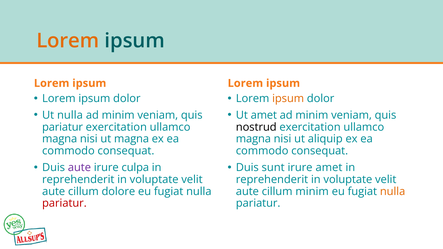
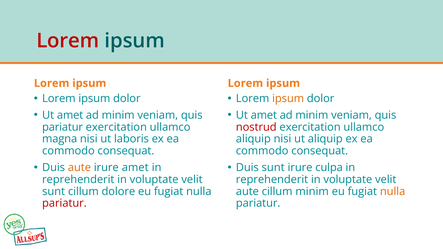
Lorem colour: orange -> red (68, 41)
nulla: nulla -> amet (70, 115)
nostrud colour: black -> red (256, 127)
ut magna: magna -> laboris (131, 139)
magna: magna -> aliquip (253, 139)
aute colour: purple -> orange (79, 168)
irure culpa: culpa -> amet (135, 168)
irure amet: amet -> culpa (329, 168)
aute: aute -> sunt (54, 192)
